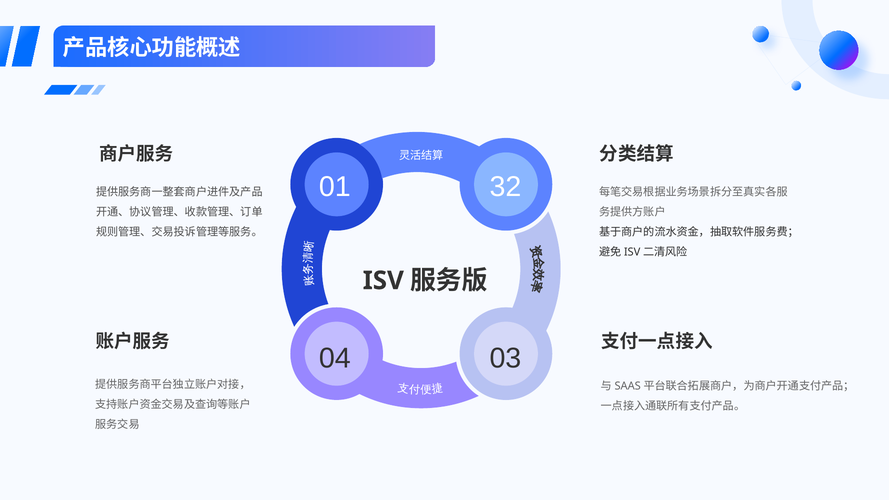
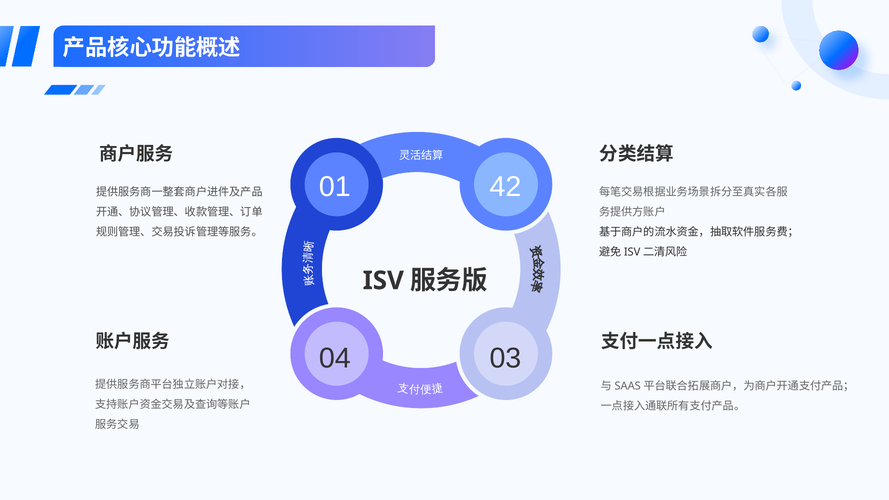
32: 32 -> 42 (505, 187)
